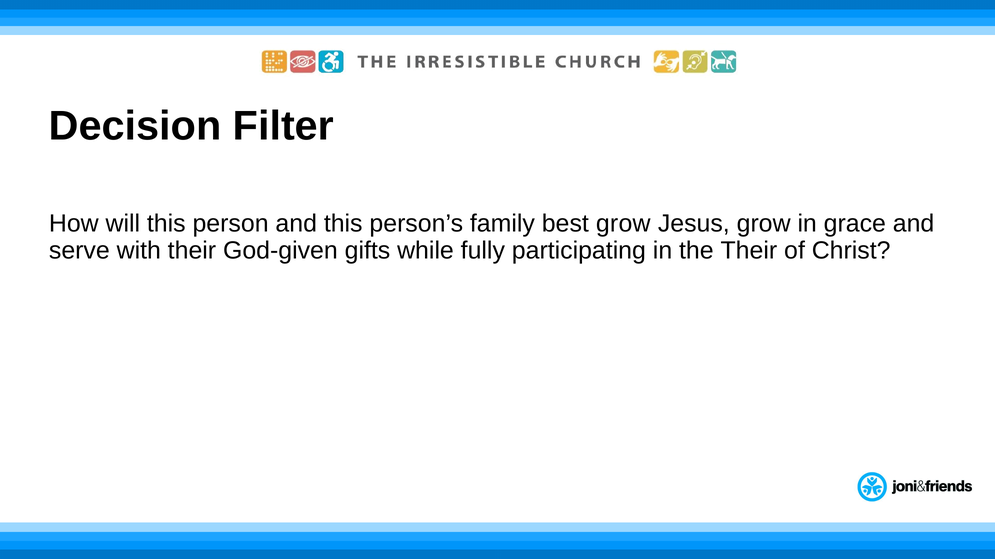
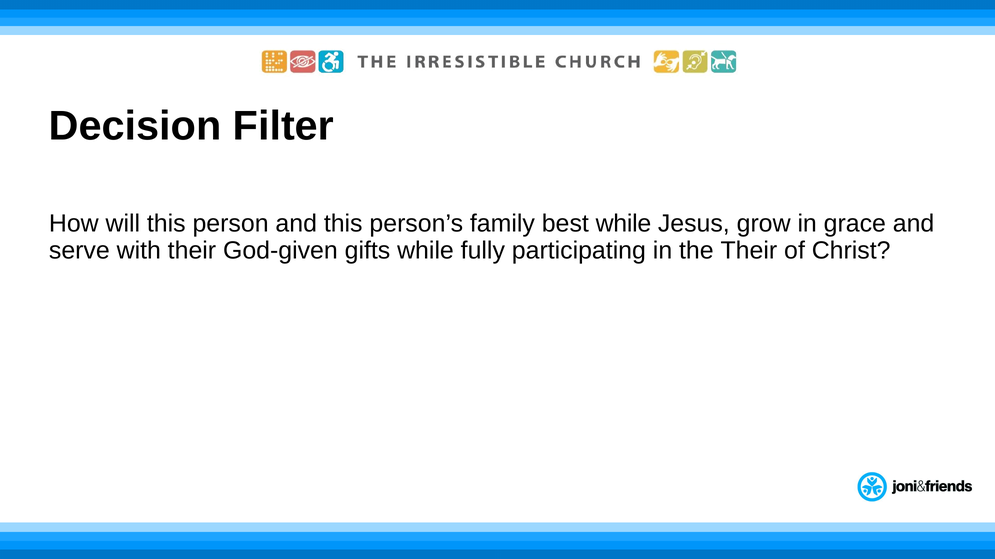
best grow: grow -> while (623, 224)
